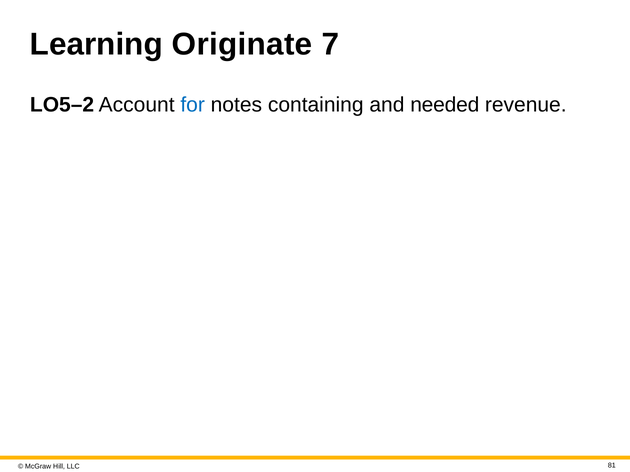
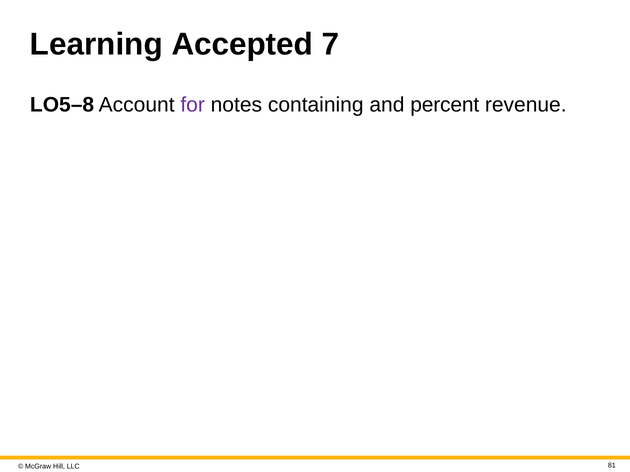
Originate: Originate -> Accepted (242, 44)
LO5–2: LO5–2 -> LO5–8 (62, 105)
for colour: blue -> purple (193, 105)
needed: needed -> percent (445, 105)
